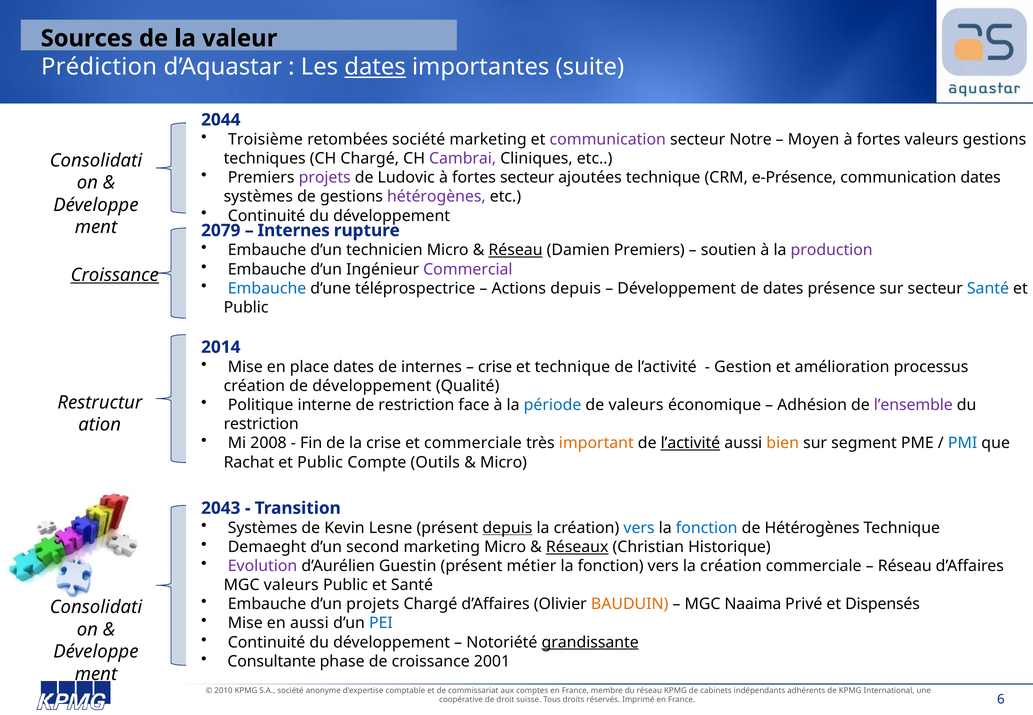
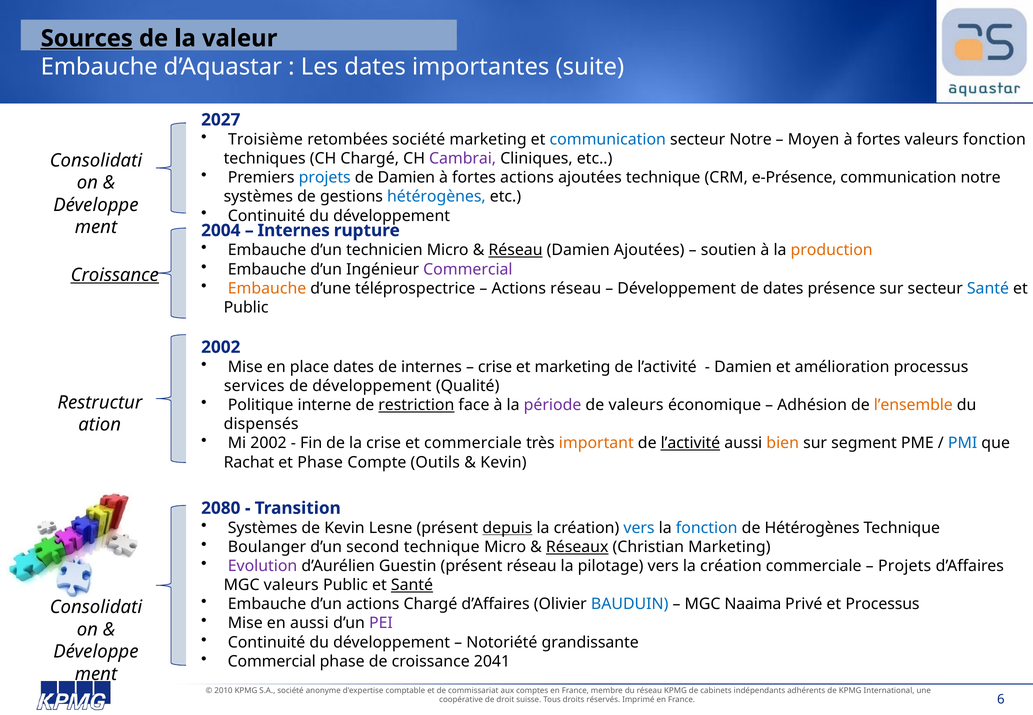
Sources underline: none -> present (87, 38)
Prédiction: Prédiction -> Embauche (99, 67)
dates underline: present -> none (375, 67)
2044: 2044 -> 2027 (221, 120)
communication colour: purple -> blue (608, 140)
valeurs gestions: gestions -> fonction (994, 140)
projets colour: purple -> blue (325, 178)
de Ludovic: Ludovic -> Damien (406, 178)
fortes secteur: secteur -> actions (527, 178)
communication dates: dates -> notre (981, 178)
hétérogènes colour: purple -> blue (436, 197)
2079: 2079 -> 2004 (221, 231)
Damien Premiers: Premiers -> Ajoutées (649, 250)
production colour: purple -> orange (832, 250)
Embauche colour: blue -> orange (267, 288)
Actions depuis: depuis -> réseau (576, 288)
2014: 2014 -> 2002 (221, 347)
et technique: technique -> marketing (573, 367)
Gestion: Gestion -> Damien (743, 367)
création: création -> services (254, 386)
restriction underline: none -> present (416, 405)
période colour: blue -> purple (553, 405)
l’ensemble colour: purple -> orange (913, 405)
restriction: restriction -> dispensés (261, 424)
Mi 2008: 2008 -> 2002 (269, 443)
Public: Public -> Phase (320, 462)
Micro: Micro -> Kevin (503, 462)
2043: 2043 -> 2080 (221, 508)
Demaeght: Demaeght -> Boulanger (267, 547)
second marketing: marketing -> technique (442, 547)
Christian Historique: Historique -> Marketing (729, 547)
présent métier: métier -> réseau (532, 566)
fonction: fonction -> pilotage (611, 566)
Réseau: Réseau -> Projets (905, 566)
Santé underline: none -> present (412, 585)
d’un projets: projets -> actions (373, 604)
BAUDUIN colour: orange -> blue (630, 604)
et Dispensés: Dispensés -> Processus (882, 604)
PEI colour: blue -> purple (381, 623)
grandissante underline: present -> none (590, 642)
Consultante: Consultante -> Commercial (272, 662)
2001: 2001 -> 2041 (492, 662)
